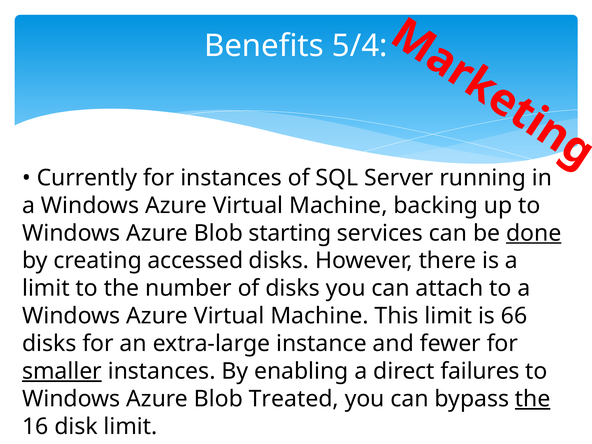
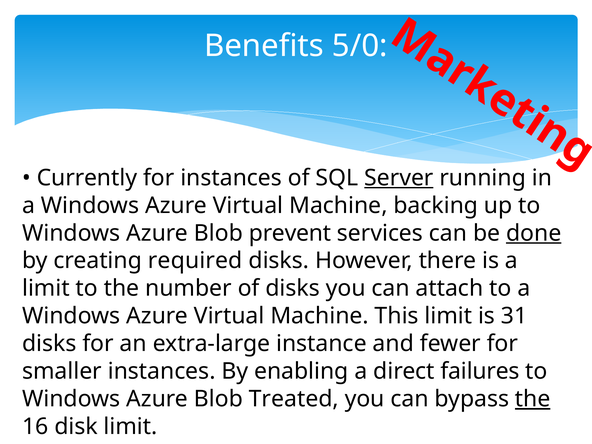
5/4: 5/4 -> 5/0 (360, 46)
Server underline: none -> present (399, 178)
starting: starting -> prevent (290, 233)
accessed: accessed -> required (195, 261)
66: 66 -> 31 (514, 316)
smaller underline: present -> none (62, 371)
